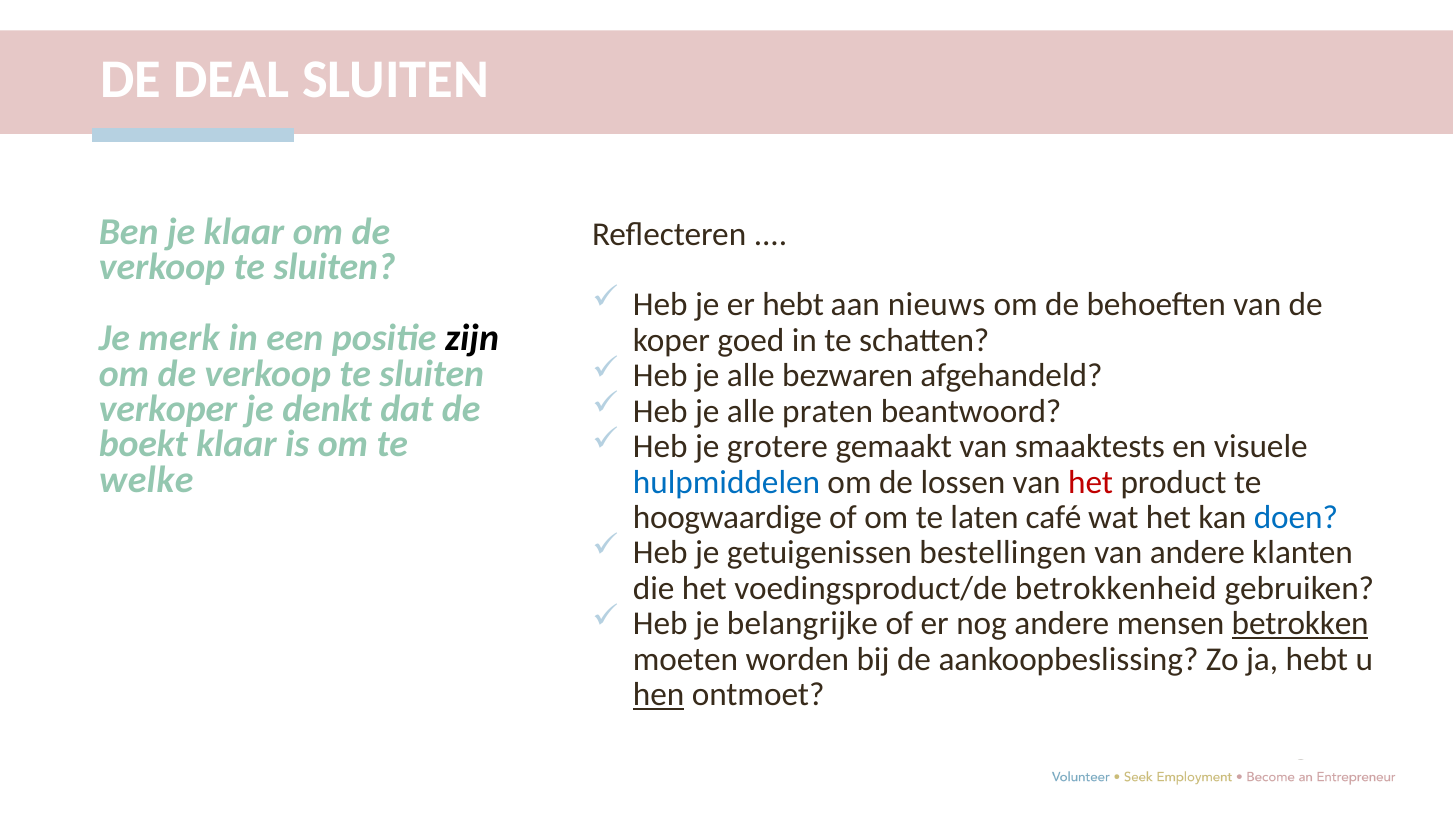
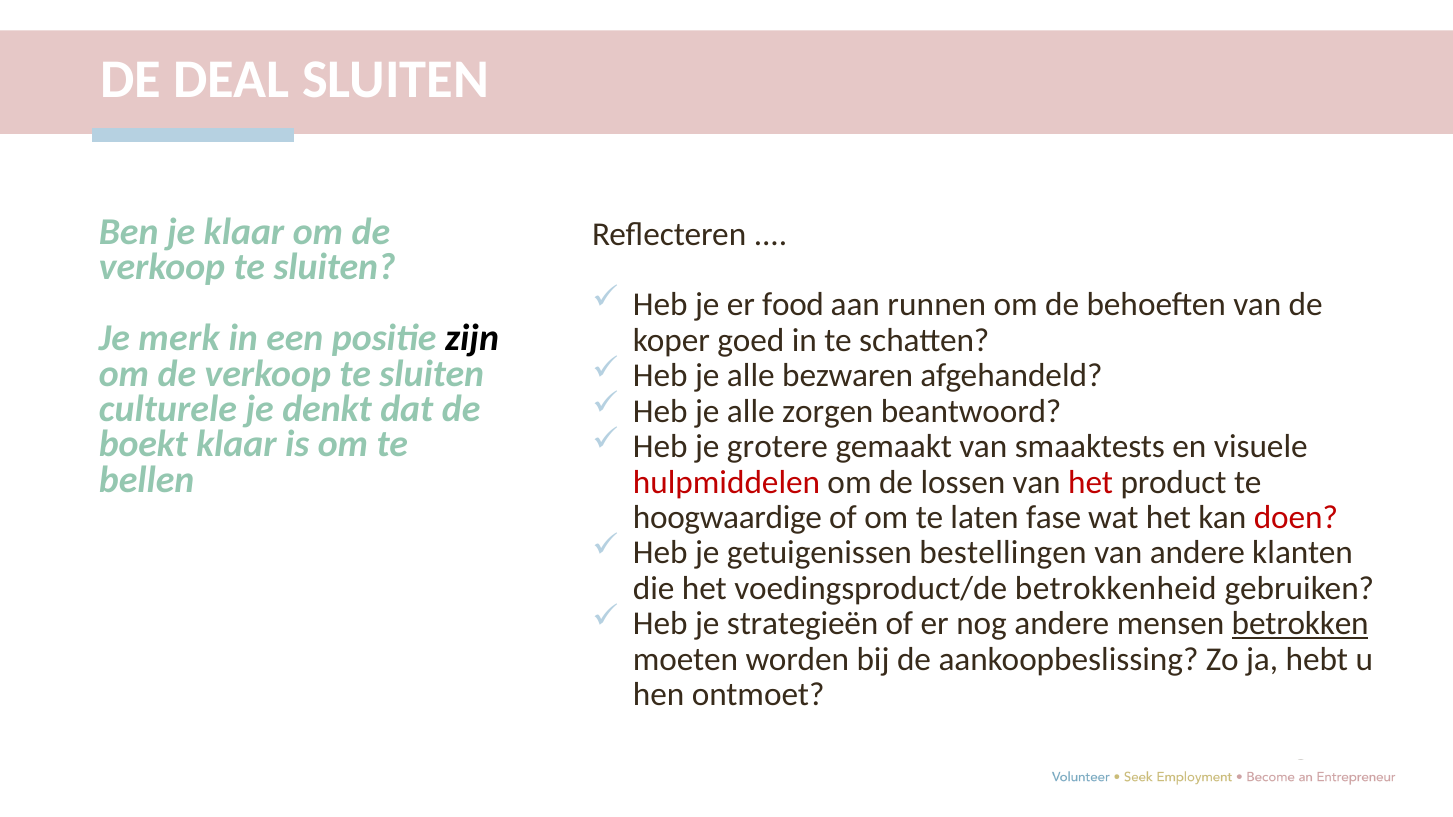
er hebt: hebt -> food (793, 305)
nieuws: nieuws -> runnen (937, 305)
verkoper: verkoper -> culturele (168, 409)
praten: praten -> zorgen (828, 411)
welke: welke -> bellen (147, 480)
hulpmiddelen colour: blue -> red (727, 482)
café: café -> fase (1054, 518)
doen colour: blue -> red (1296, 518)
belangrijke: belangrijke -> strategieën (803, 624)
hen underline: present -> none (659, 695)
